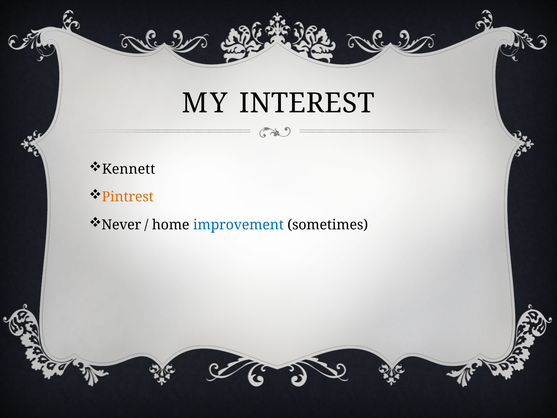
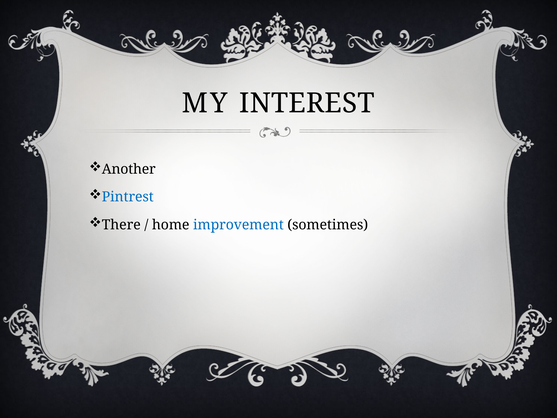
Kennett: Kennett -> Another (129, 169)
Pintrest colour: orange -> blue (128, 197)
Never: Never -> There (121, 225)
